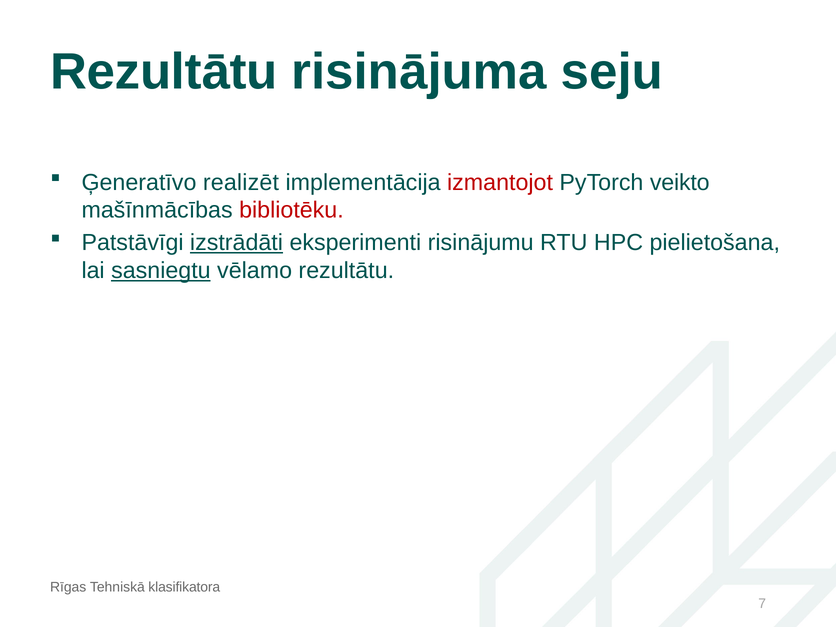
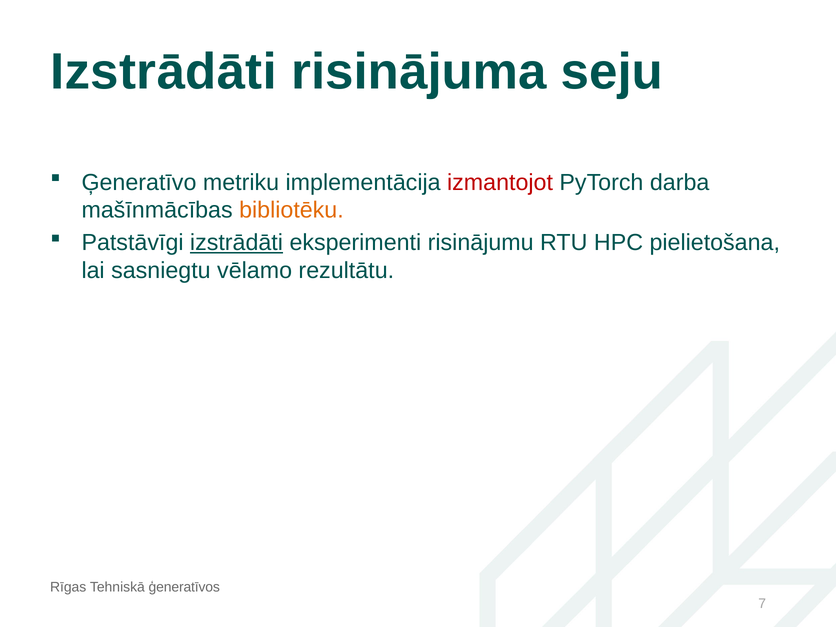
Rezultātu: Rezultātu -> Izstrādāti (164, 72)
realizēt: realizēt -> metriku (241, 182)
veikto: veikto -> darba (680, 182)
bibliotēku colour: red -> orange (291, 210)
sasniegtu underline: present -> none (161, 271)
klasifikatora: klasifikatora -> ģeneratīvos (184, 587)
